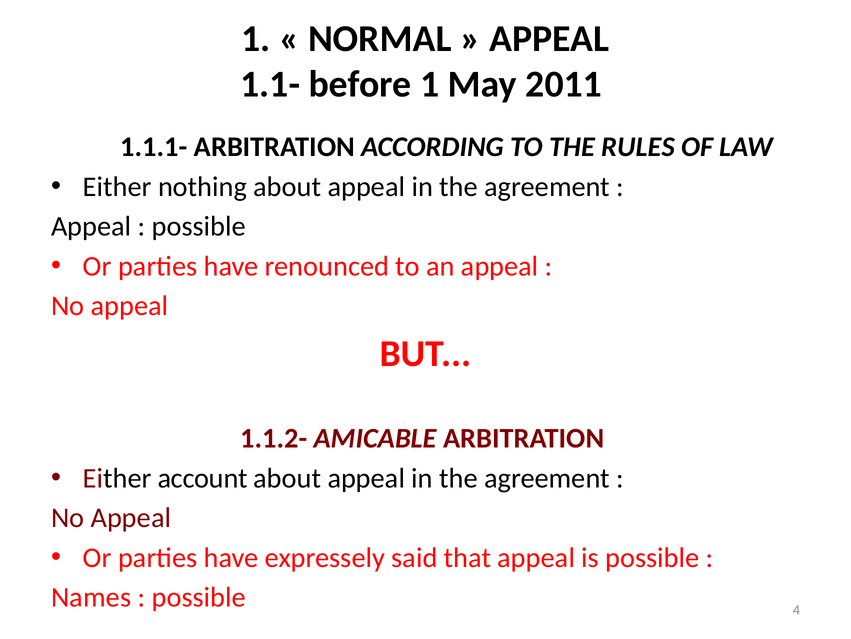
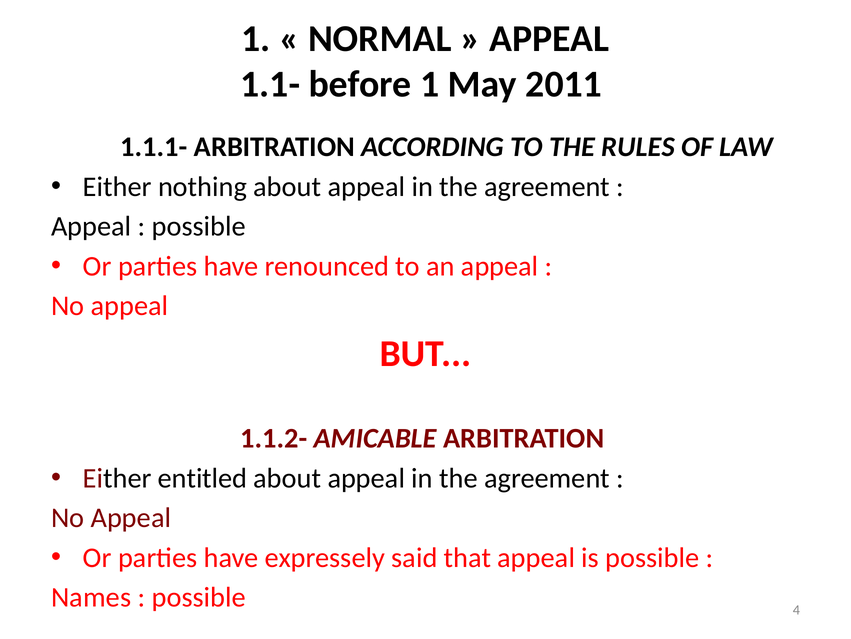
account: account -> entitled (203, 478)
